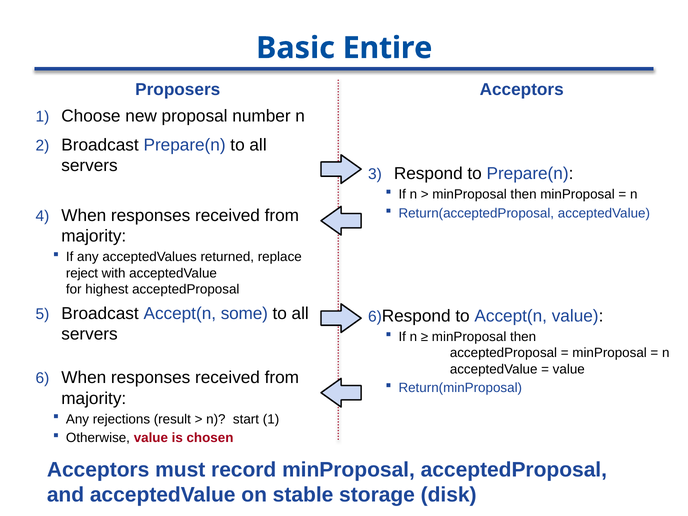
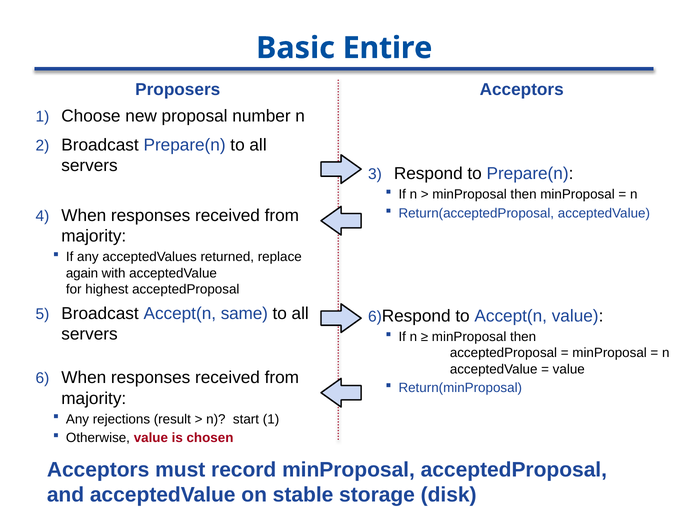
reject: reject -> again (82, 273)
some: some -> same (244, 314)
